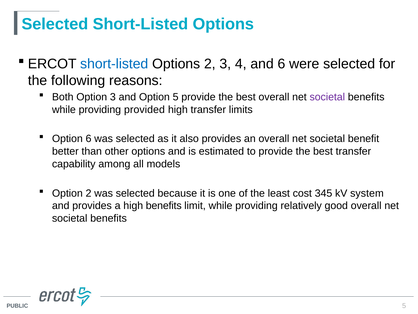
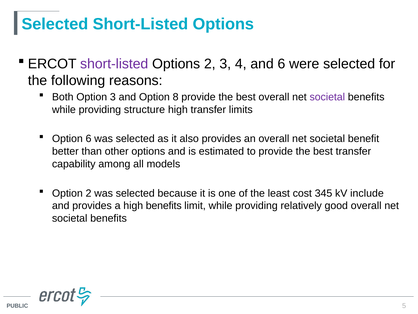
short-listed colour: blue -> purple (114, 64)
Option 5: 5 -> 8 (176, 97)
provided: provided -> structure (144, 109)
system: system -> include (367, 193)
